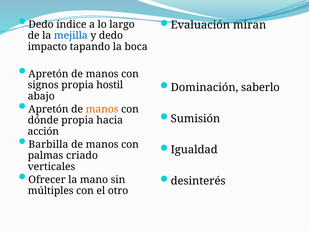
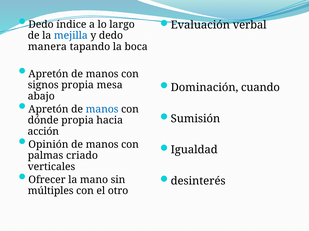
miran: miran -> verbal (250, 25)
impacto: impacto -> manera (47, 47)
saberlo: saberlo -> cuando (260, 88)
hostil: hostil -> mesa (110, 85)
manos colour: orange -> blue (102, 110)
Barbilla: Barbilla -> Opinión (48, 145)
